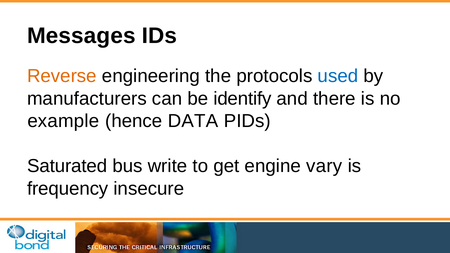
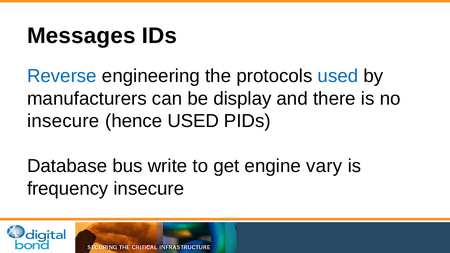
Reverse colour: orange -> blue (62, 76)
identify: identify -> display (242, 99)
example: example -> insecure (63, 121)
hence DATA: DATA -> USED (193, 121)
Saturated: Saturated -> Database (67, 166)
